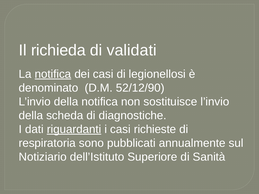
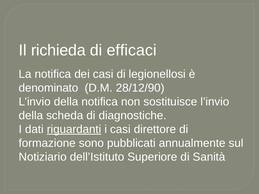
validati: validati -> efficaci (132, 50)
notifica underline: present -> none (53, 74)
52/12/90: 52/12/90 -> 28/12/90 (140, 88)
richieste: richieste -> direttore (155, 129)
respiratoria: respiratoria -> formazione (47, 143)
